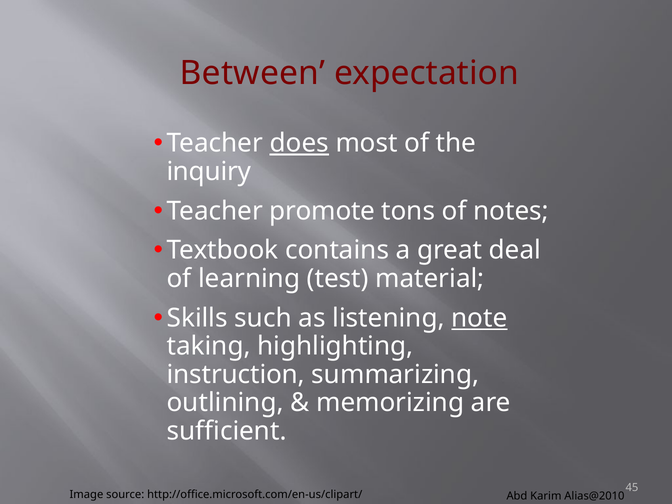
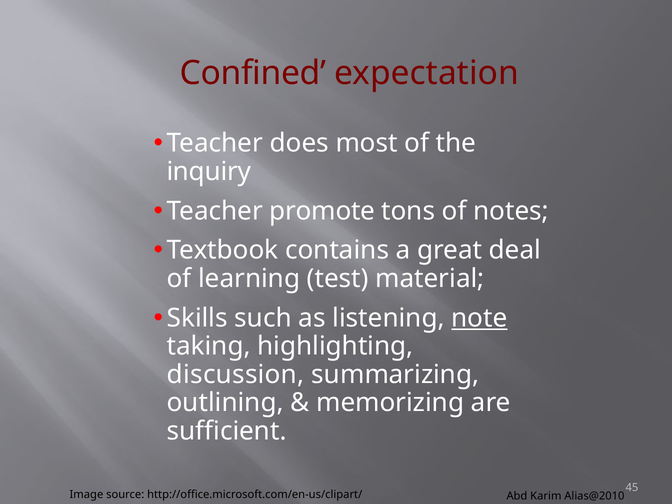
Between: Between -> Confined (253, 73)
does underline: present -> none (299, 143)
instruction: instruction -> discussion (236, 374)
